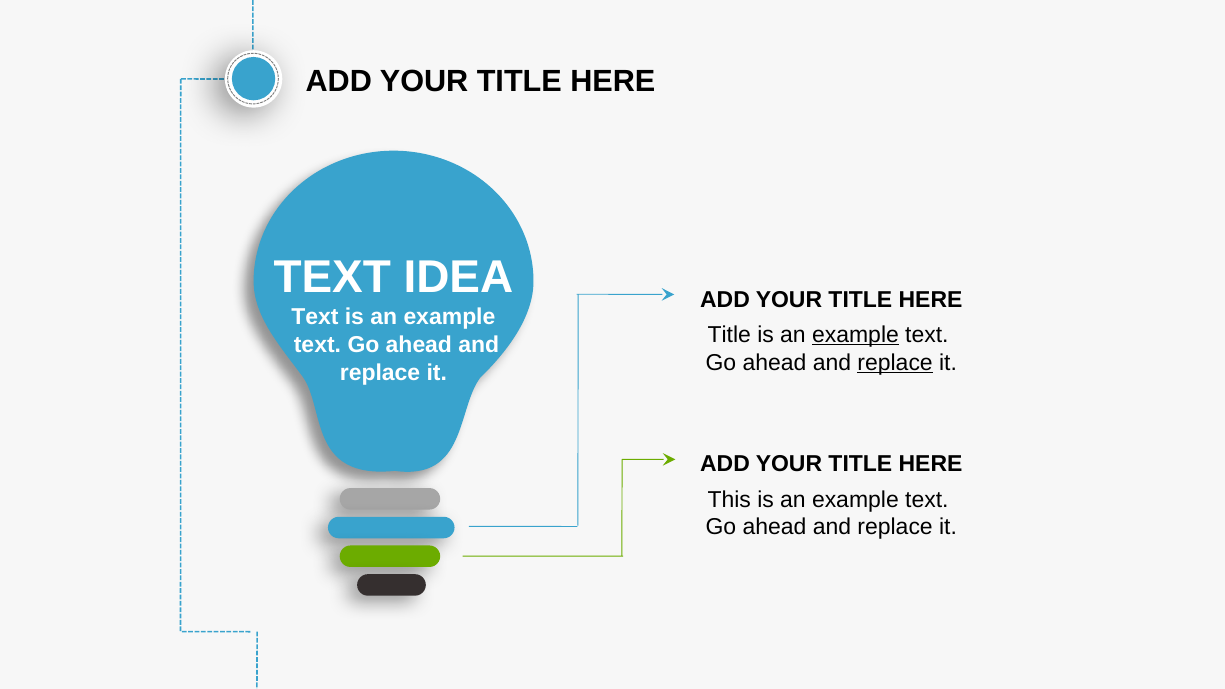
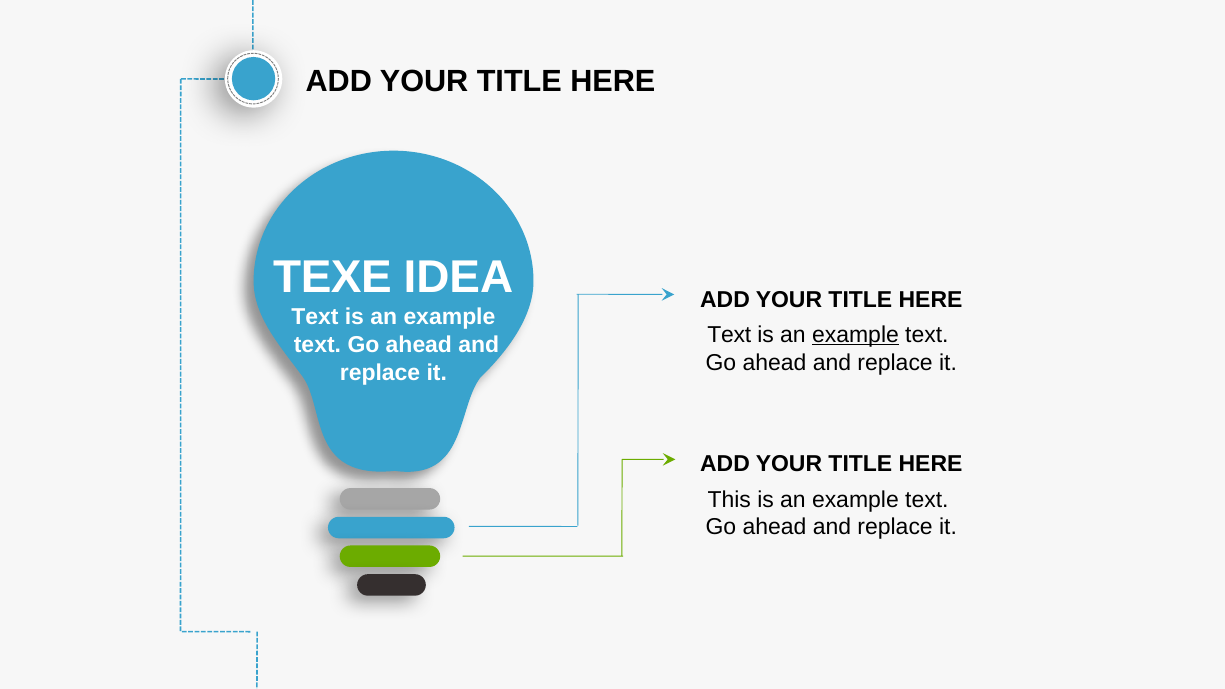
TEXT: TEXT -> TEXE (332, 278)
Title: Title -> Text (729, 335)
replace underline: present -> none (895, 362)
